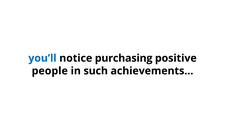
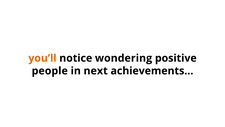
you’ll colour: blue -> orange (42, 58)
purchasing: purchasing -> wondering (124, 58)
such: such -> next (96, 71)
